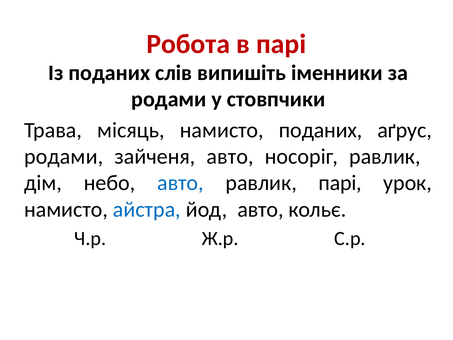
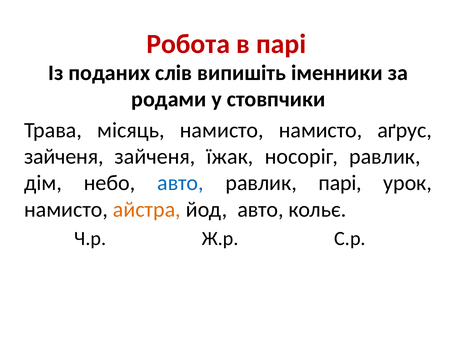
намисто поданих: поданих -> намисто (321, 130)
родами: родами -> зайченя (64, 156)
зайченя авто: авто -> їжак (230, 156)
айстра colour: blue -> orange (147, 209)
